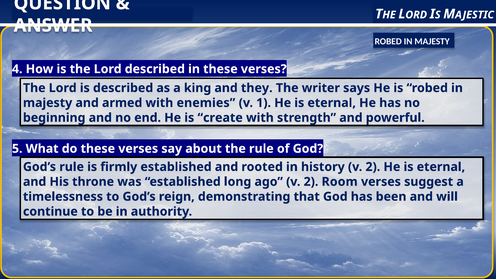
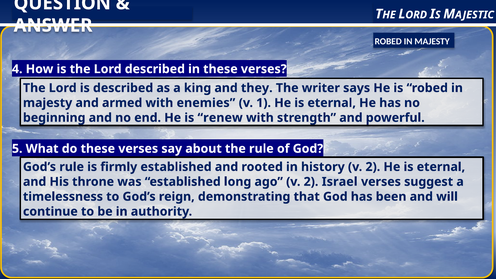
create: create -> renew (220, 118)
Room: Room -> Israel (340, 182)
